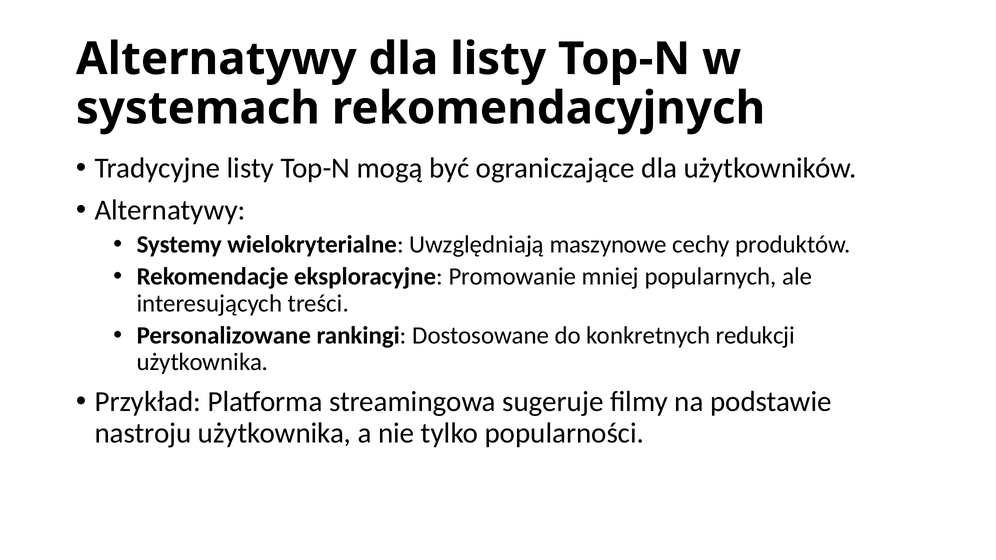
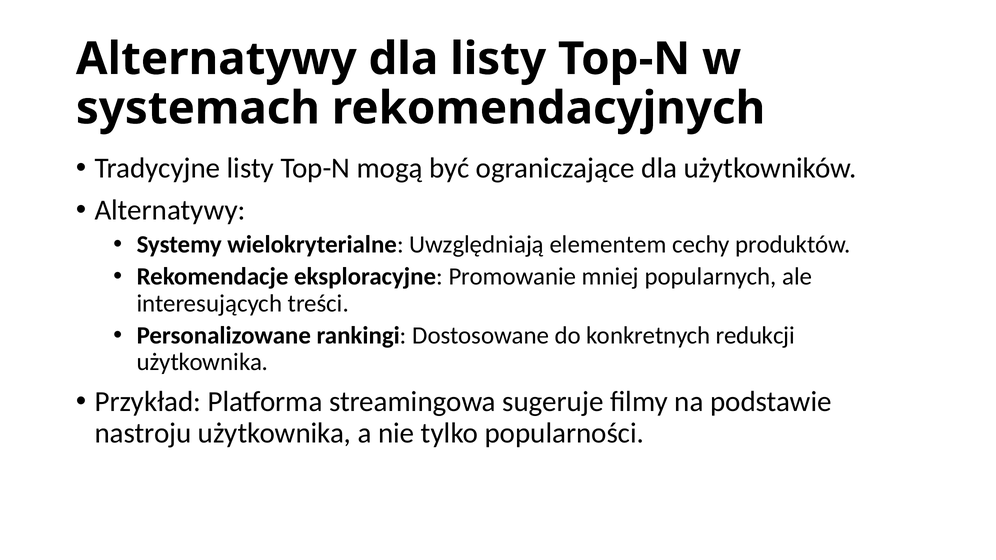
maszynowe: maszynowe -> elementem (608, 244)
